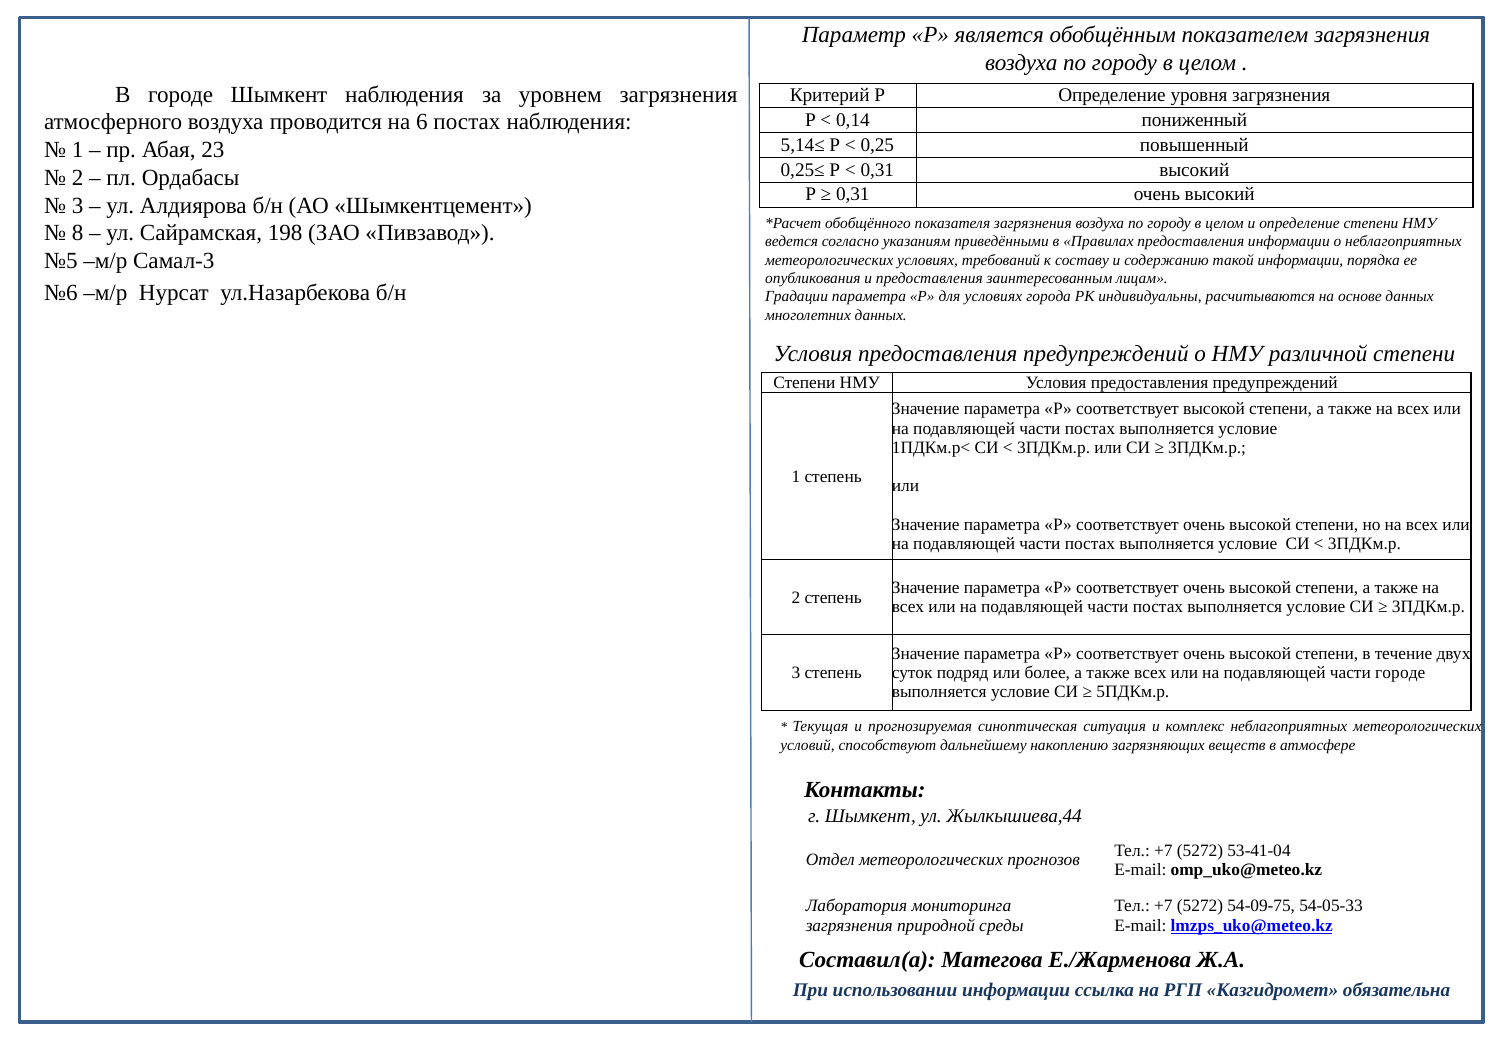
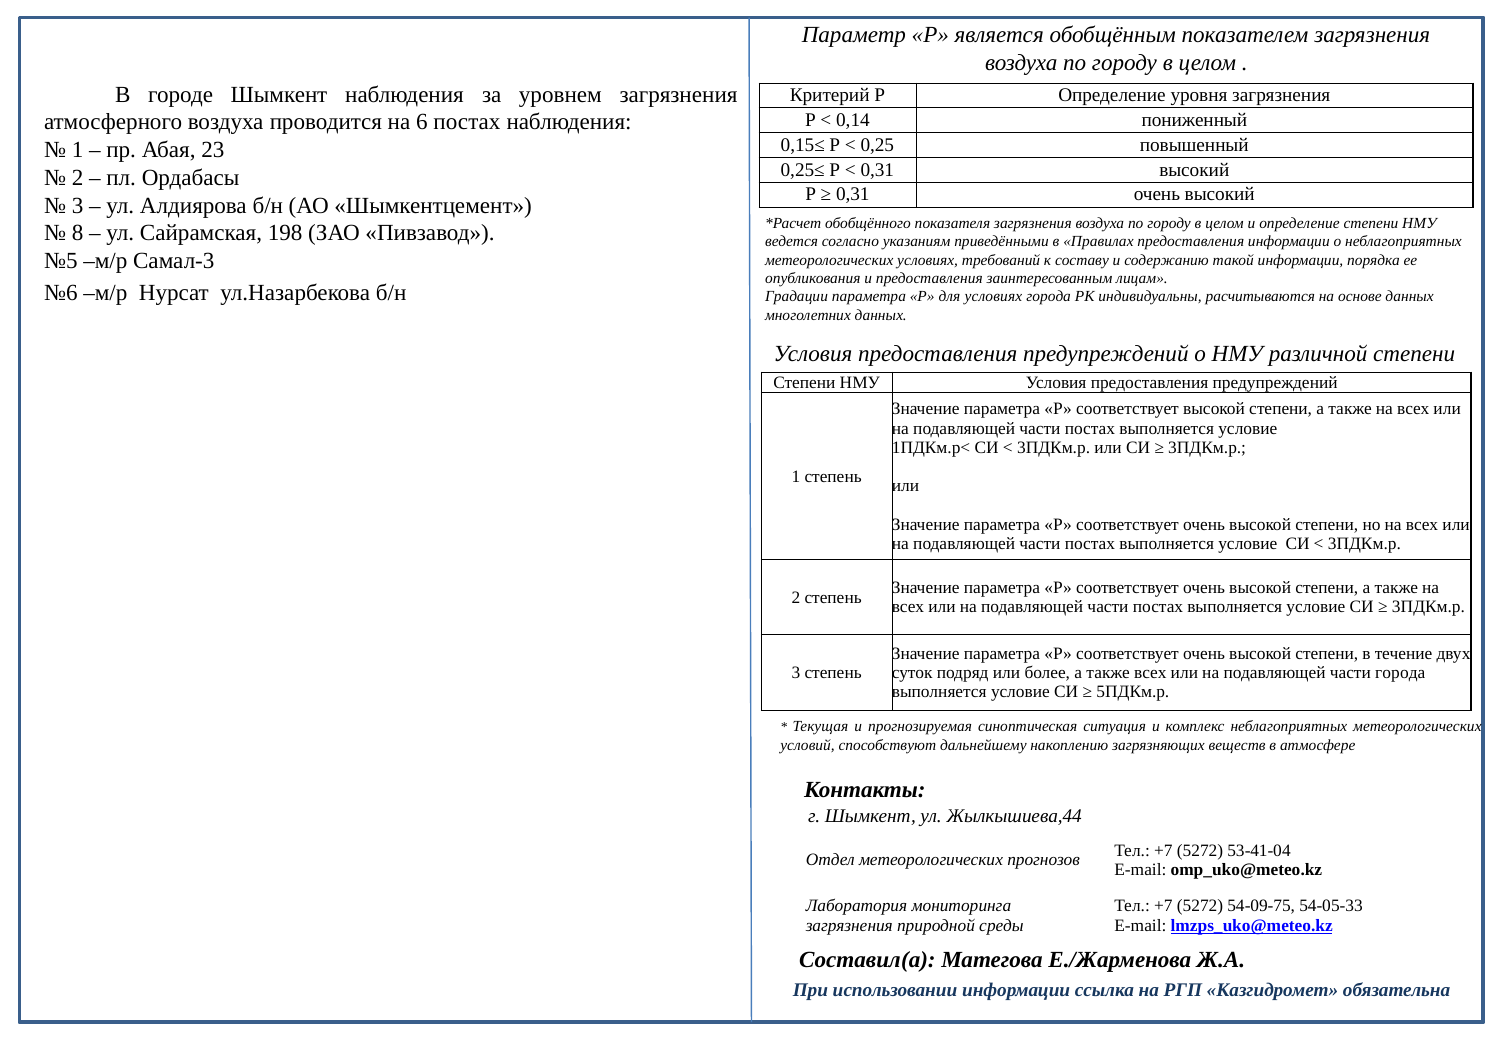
5,14≤: 5,14≤ -> 0,15≤ (803, 145)
части городе: городе -> города (1400, 673)
